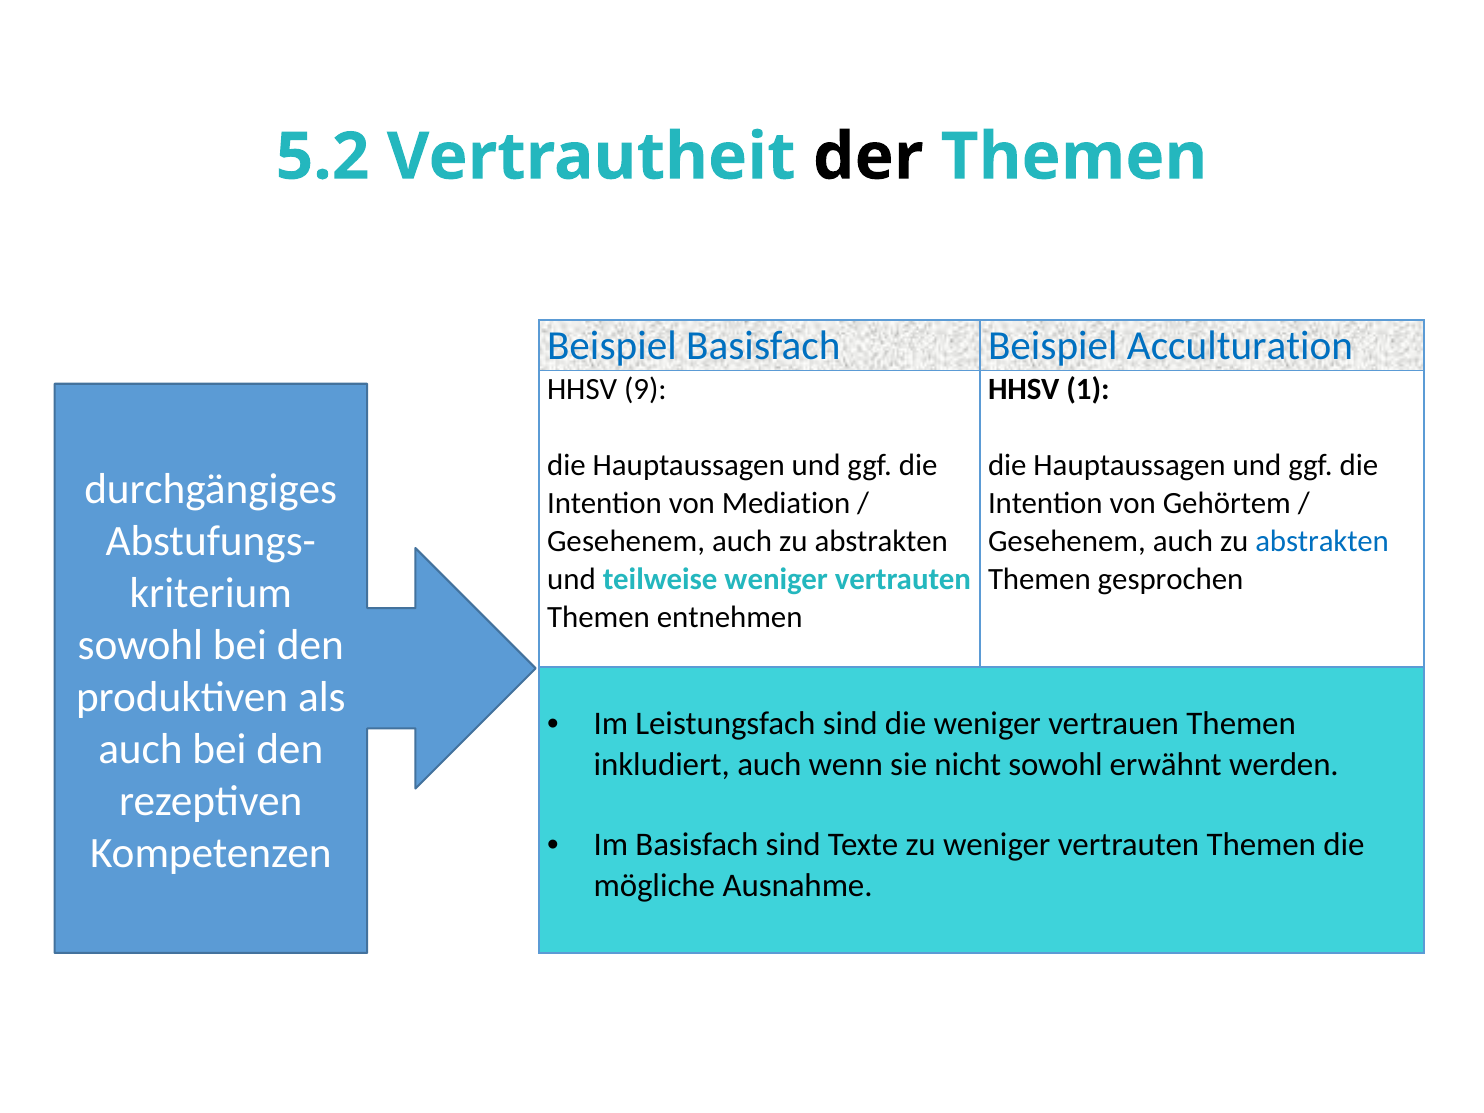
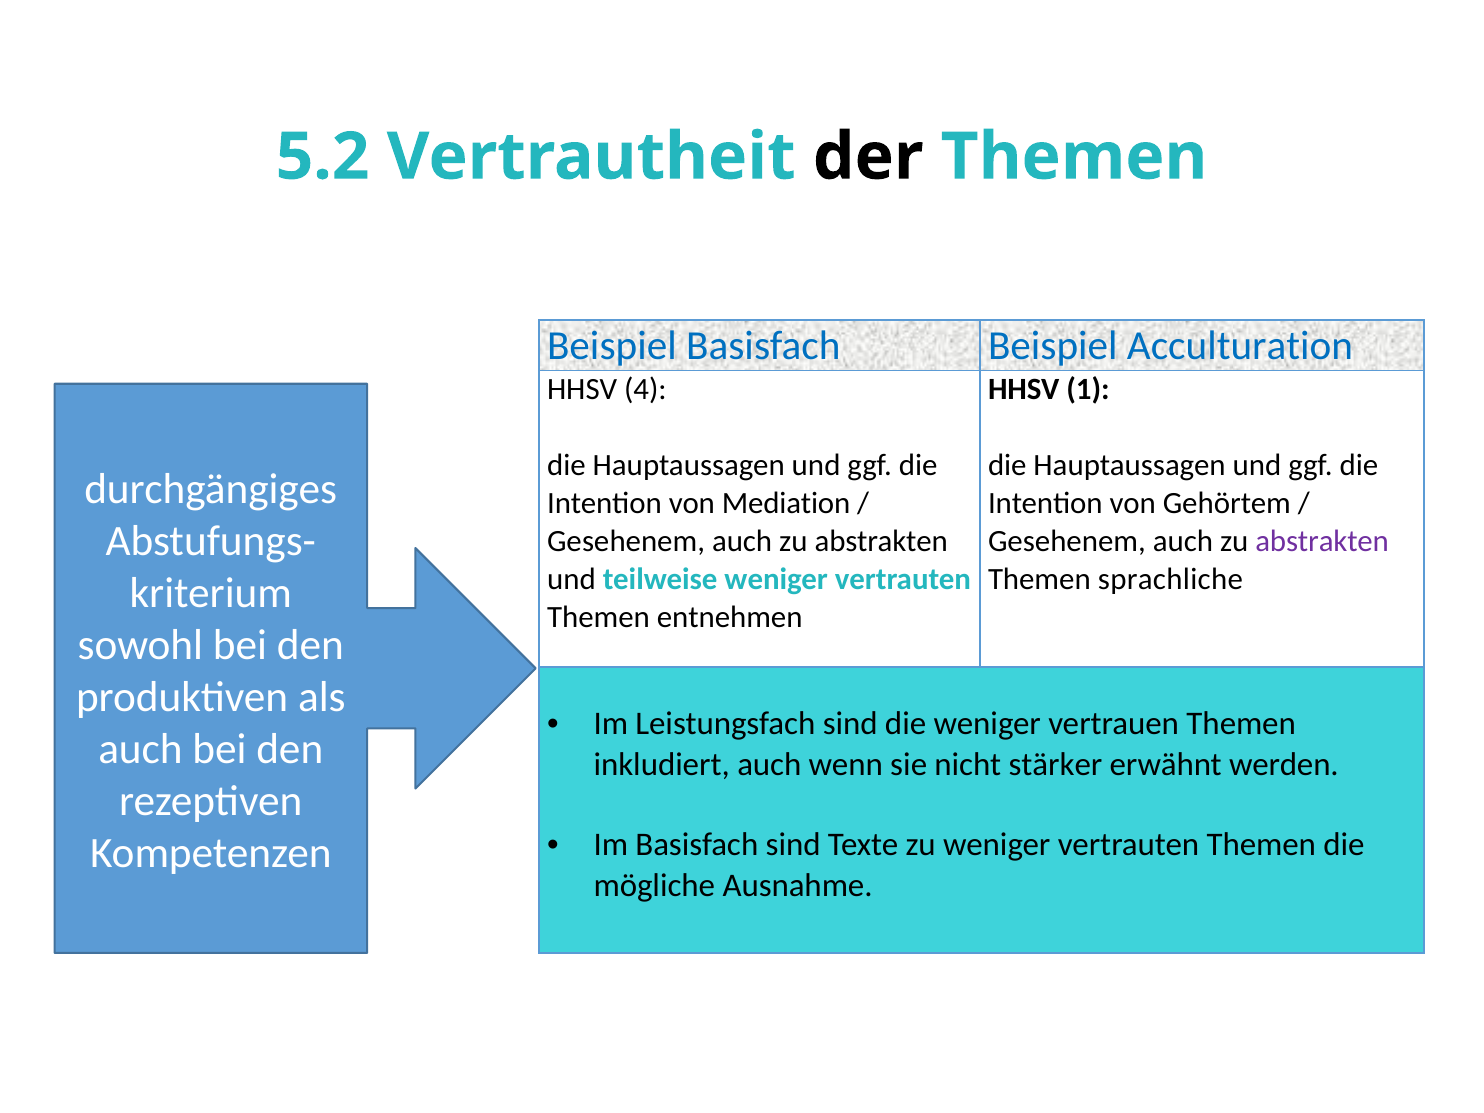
9: 9 -> 4 (645, 390)
abstrakten colour: blue -> purple (1322, 541)
gesprochen: gesprochen -> sprachliche (1170, 579)
nicht sowohl: sowohl -> stärker (1055, 764)
